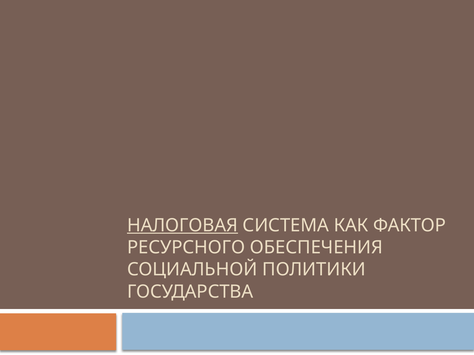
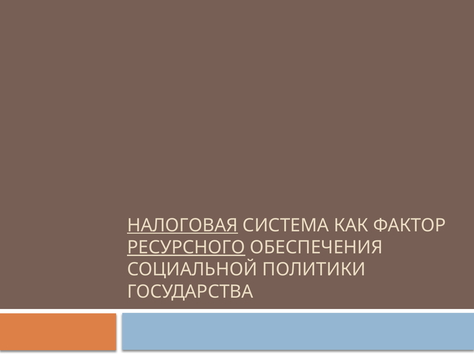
РЕСУРСНОГО underline: none -> present (186, 248)
